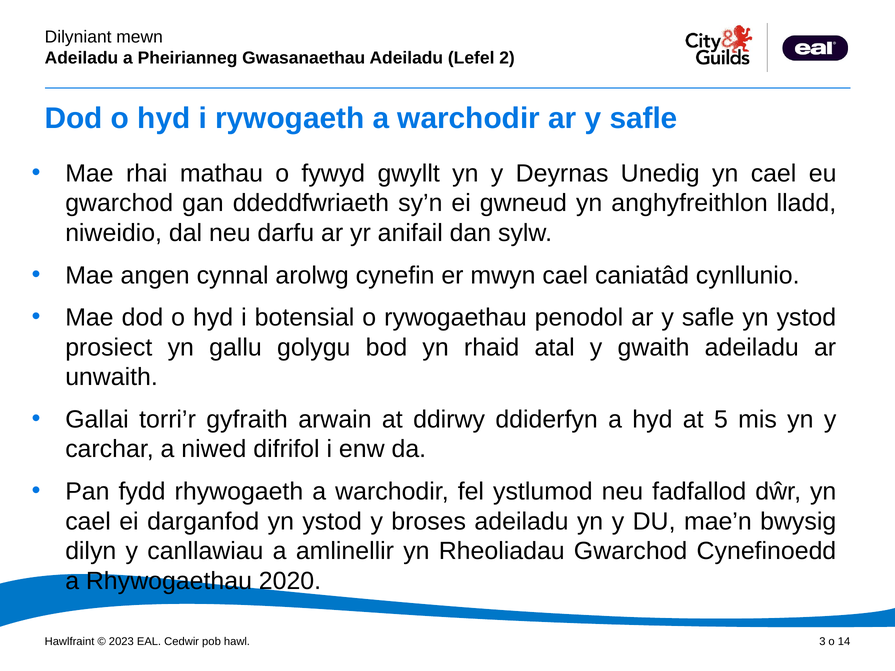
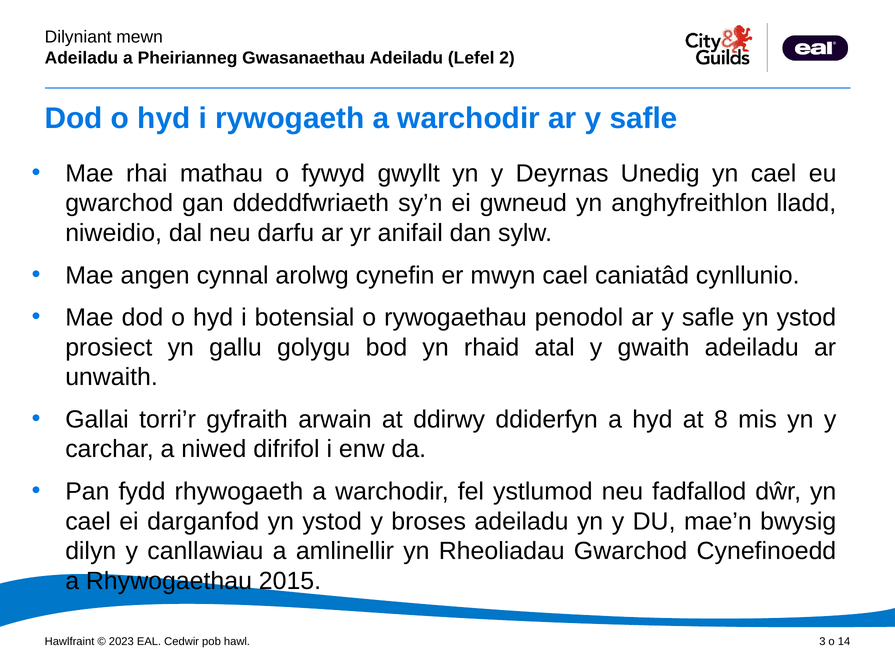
5: 5 -> 8 (721, 420)
2020: 2020 -> 2015 (290, 581)
